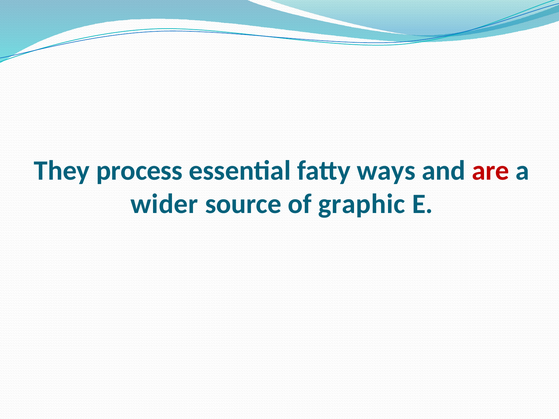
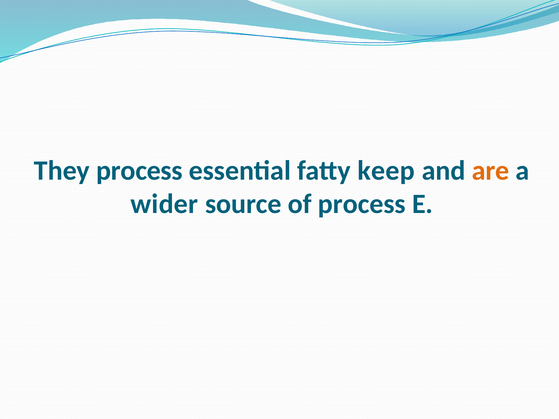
ways: ways -> keep (386, 171)
are colour: red -> orange (491, 171)
of graphic: graphic -> process (362, 204)
